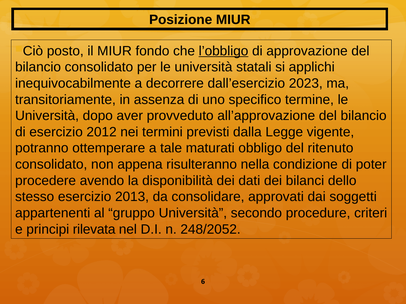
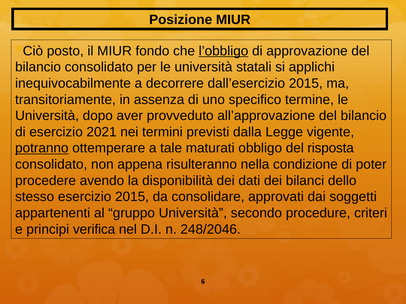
dall’esercizio 2023: 2023 -> 2015 (306, 83)
2012: 2012 -> 2021 (102, 132)
potranno underline: none -> present (42, 148)
ritenuto: ritenuto -> risposta (331, 148)
esercizio 2013: 2013 -> 2015 (132, 197)
rilevata: rilevata -> verifica (94, 230)
248/2052: 248/2052 -> 248/2046 (211, 230)
